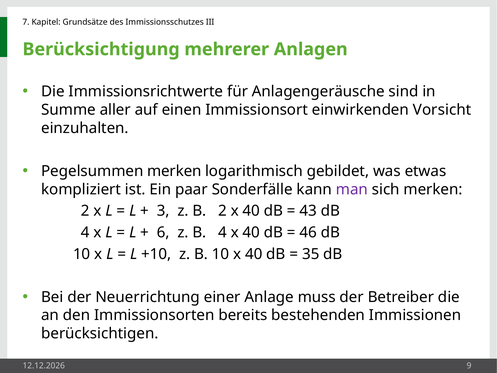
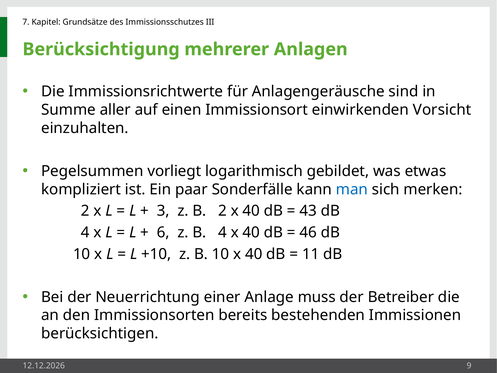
Pegelsummen merken: merken -> vorliegt (174, 171)
man colour: purple -> blue (352, 189)
35: 35 -> 11 (311, 254)
